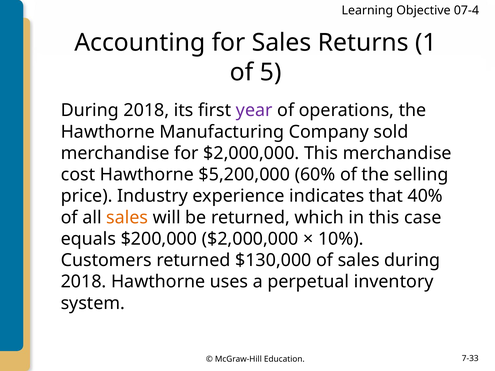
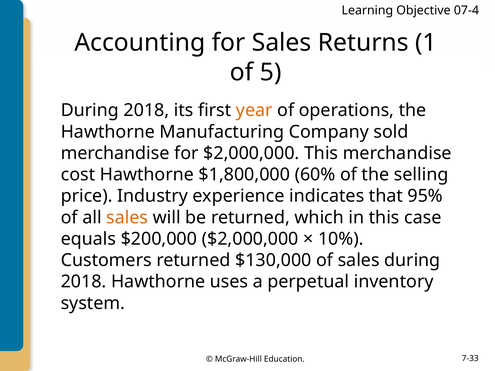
year colour: purple -> orange (254, 110)
$5,200,000: $5,200,000 -> $1,800,000 (244, 175)
40%: 40% -> 95% (425, 196)
